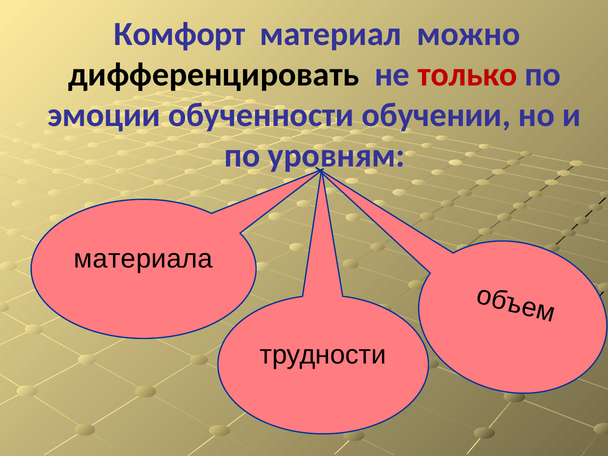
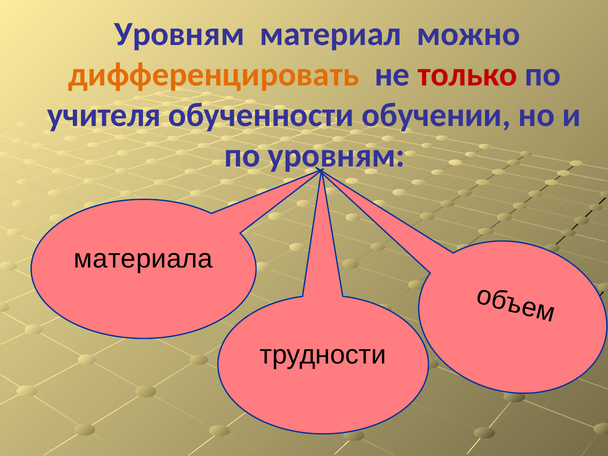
Комфорт: Комфорт -> Уровням (179, 34)
дифференцировать colour: black -> orange (214, 74)
эмоции: эмоции -> учителя (104, 115)
